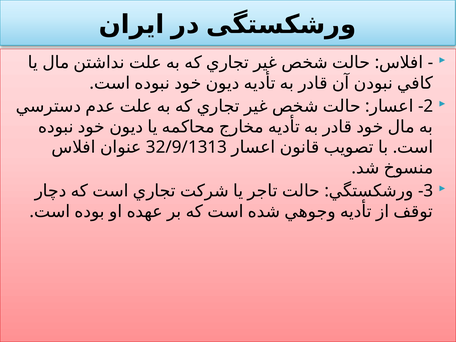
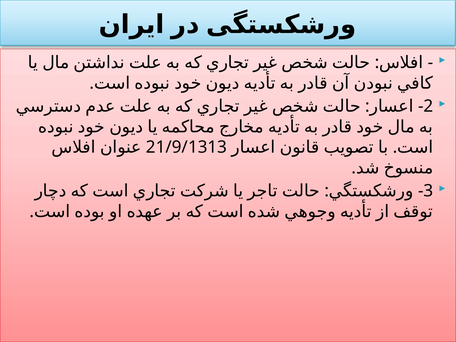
32/9/1313: 32/9/1313 -> 21/9/1313 (187, 147)
